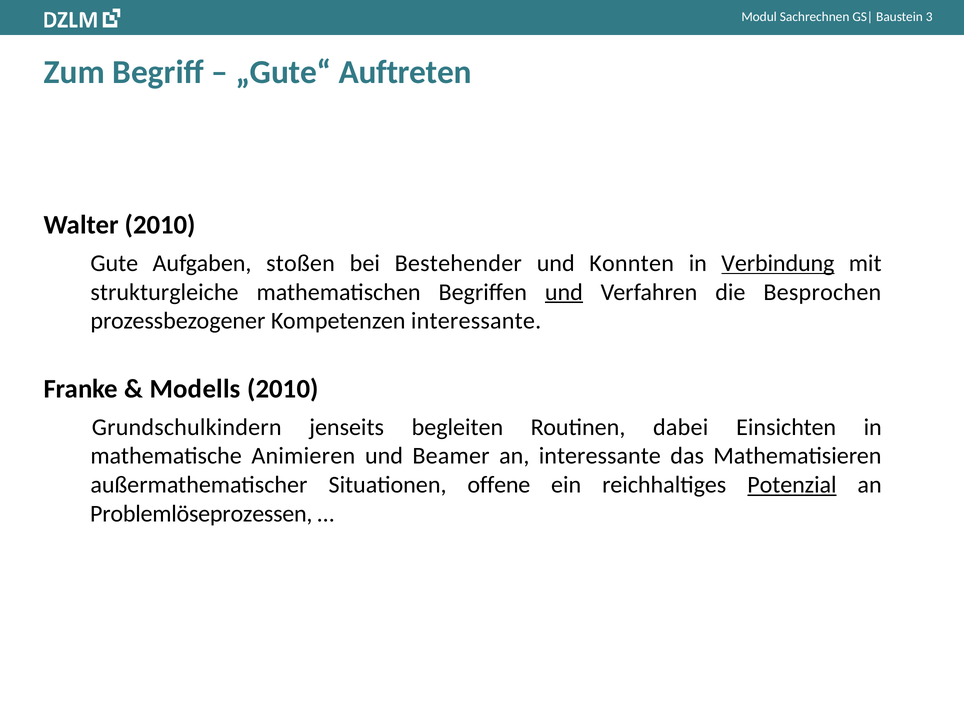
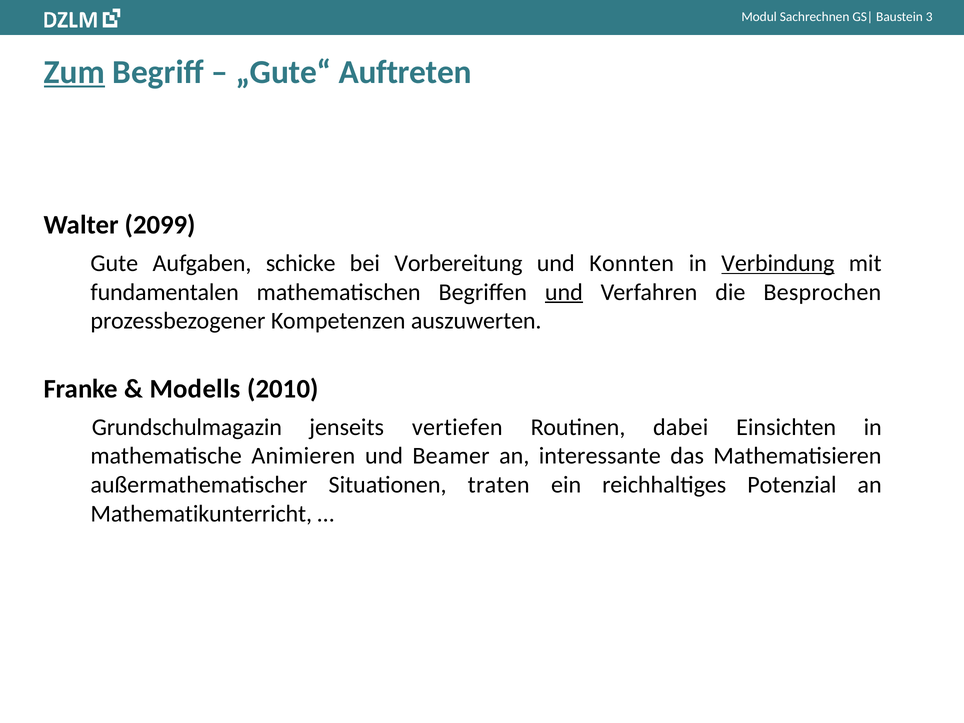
Zum underline: none -> present (74, 72)
Walter 2010: 2010 -> 2099 (160, 225)
stoßen: stoßen -> schicke (301, 263)
Bestehender: Bestehender -> Vorbereitung (458, 263)
strukturgleiche: strukturgleiche -> fundamentalen (165, 292)
Kompetenzen interessante: interessante -> auszuwerten (476, 321)
Grundschulkindern: Grundschulkindern -> Grundschulmagazin (187, 427)
begleiten: begleiten -> vertiefen (457, 427)
offene: offene -> traten (499, 485)
Potenzial underline: present -> none (792, 485)
Problemlöseprozessen: Problemlöseprozessen -> Mathematikunterricht (201, 514)
